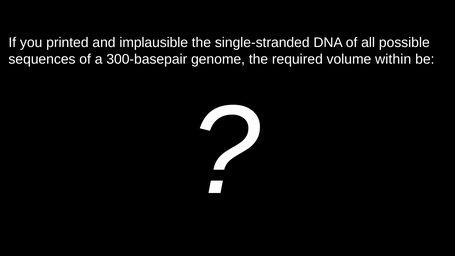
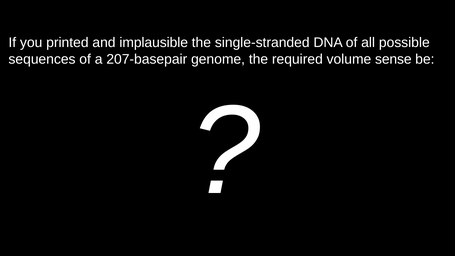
300-basepair: 300-basepair -> 207-basepair (147, 59)
within: within -> sense (393, 59)
